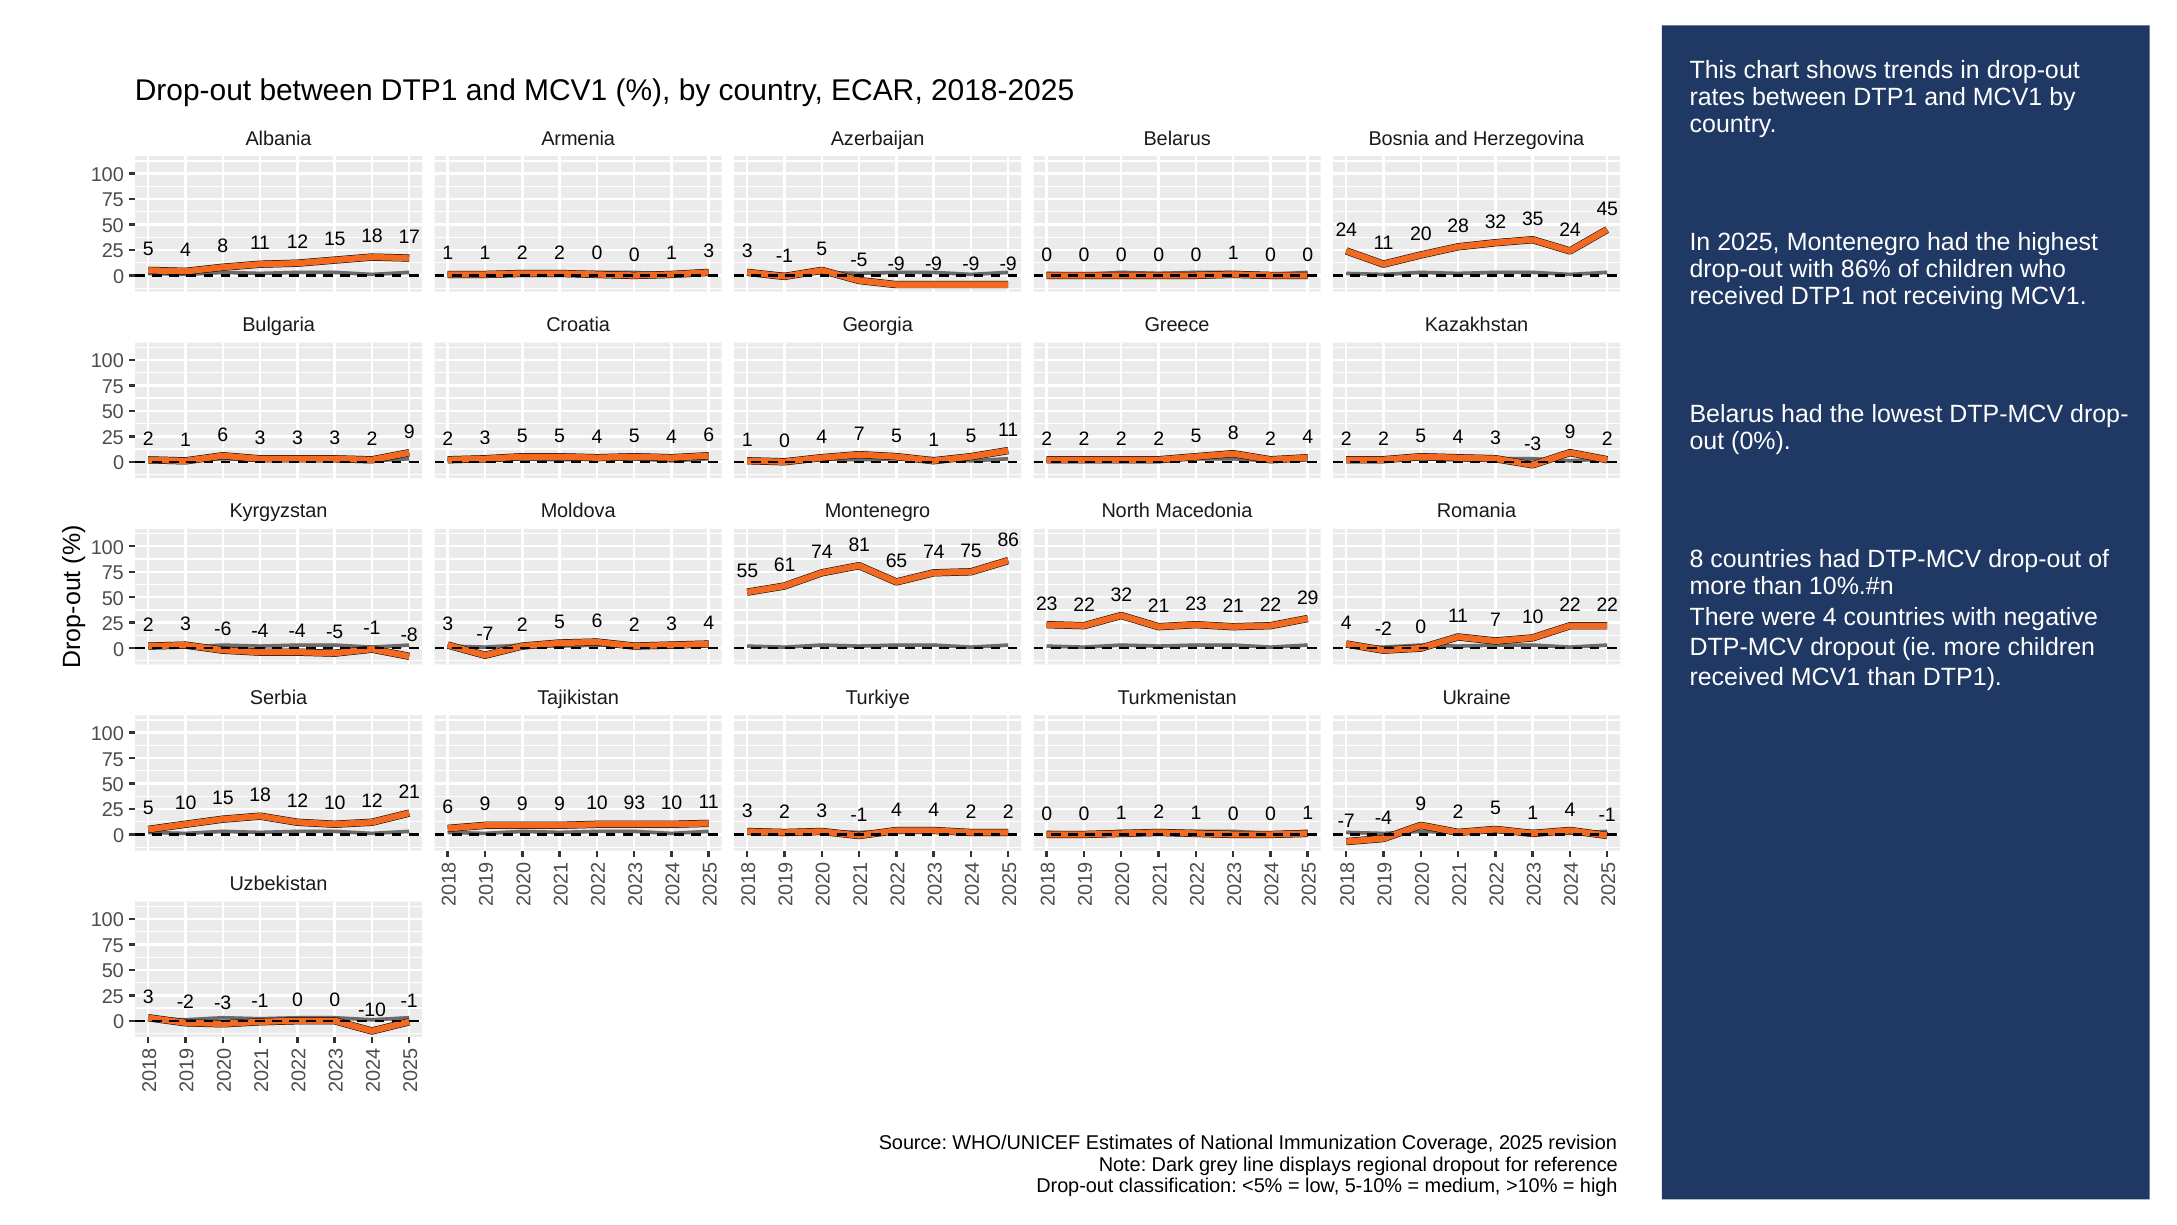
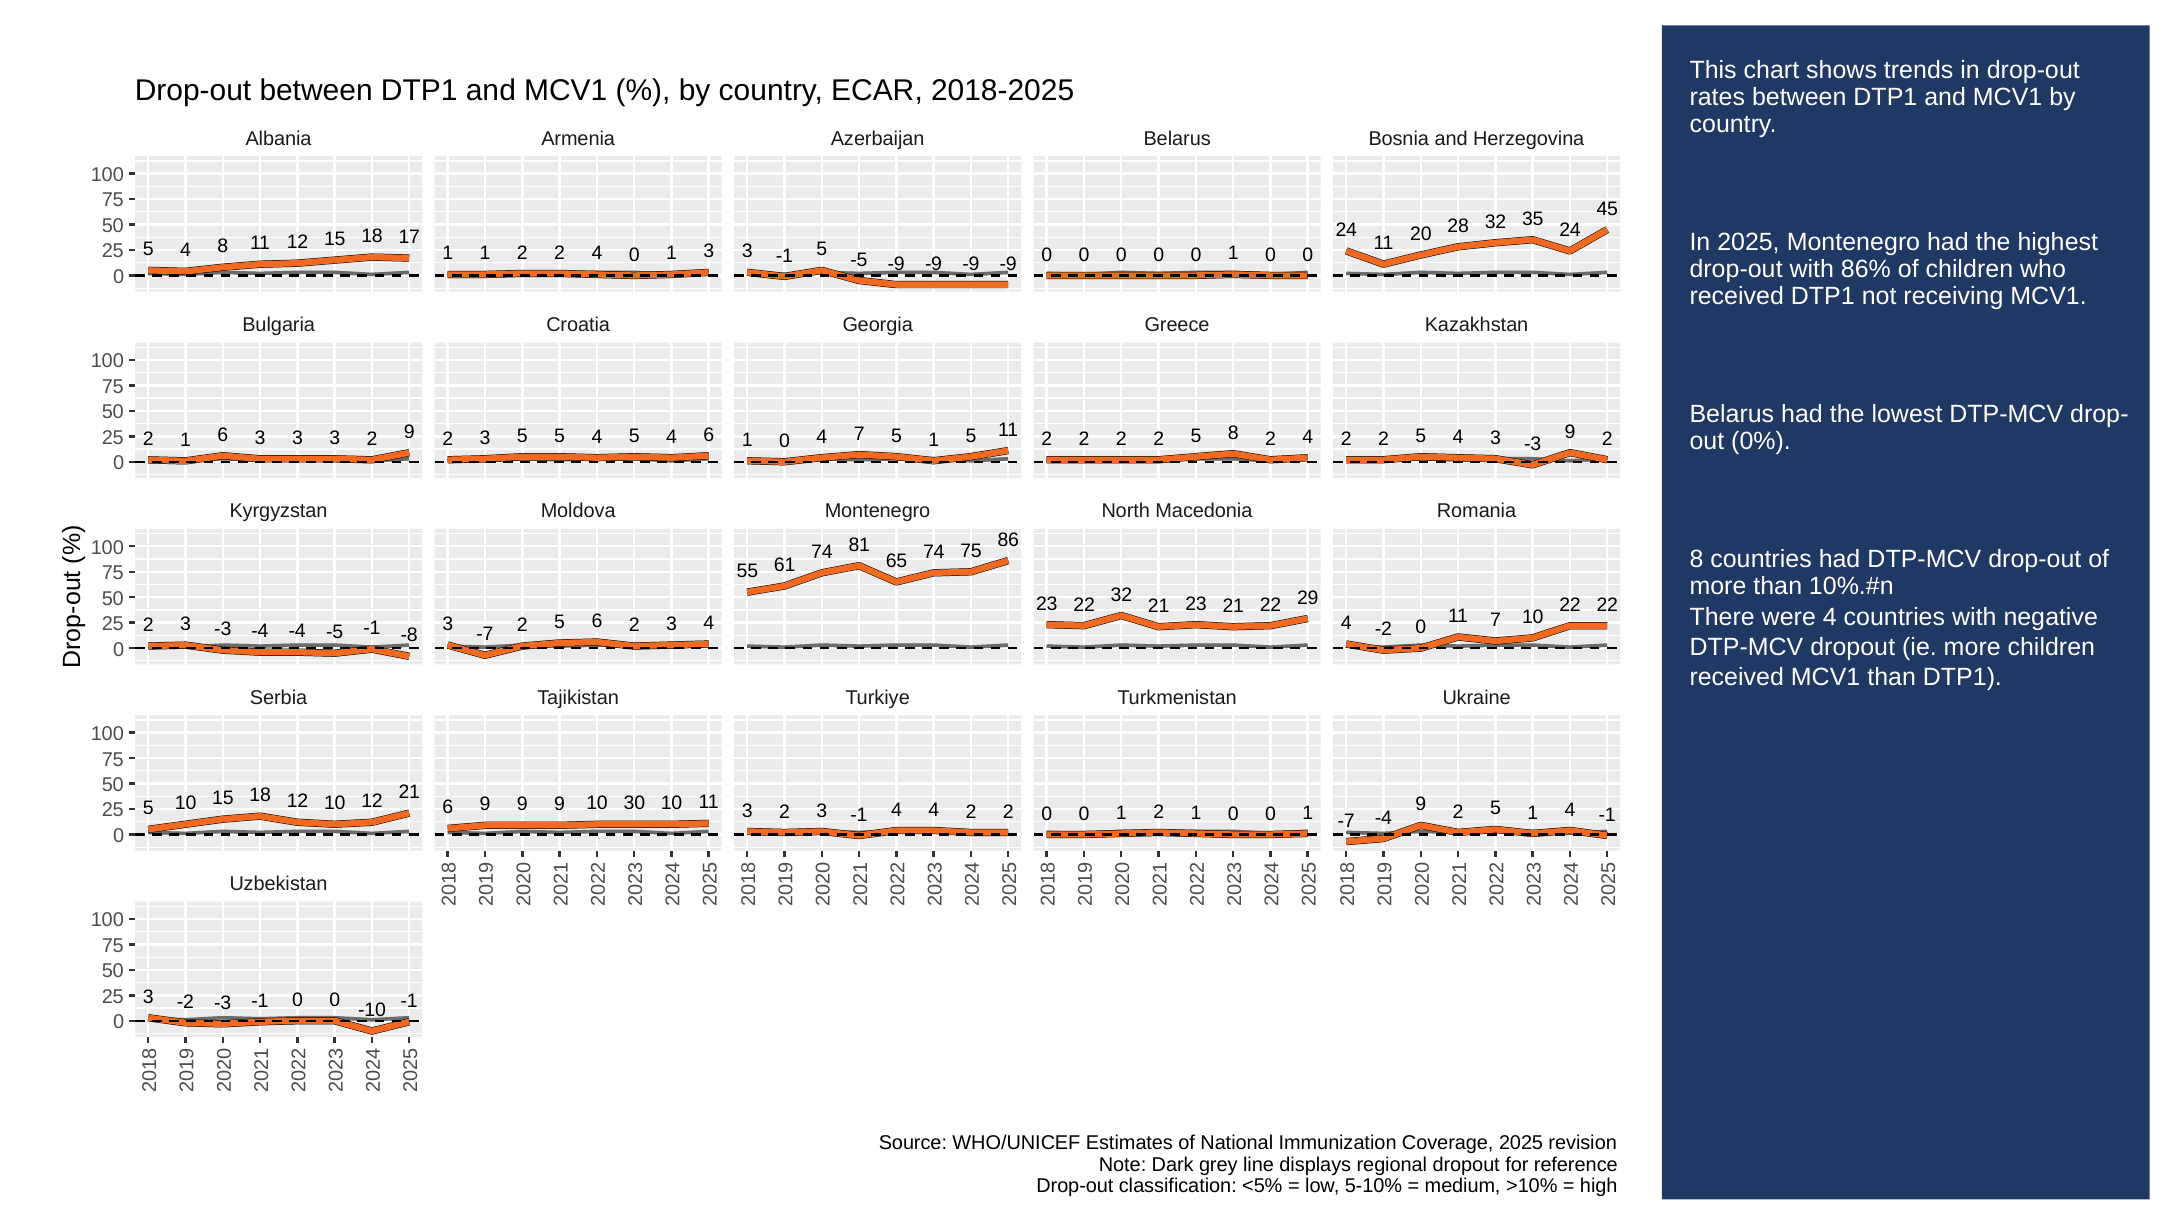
1 2 2 0: 0 -> 4 (597, 253)
2 3 -6: -6 -> -3 (223, 629)
93: 93 -> 30 (634, 803)
